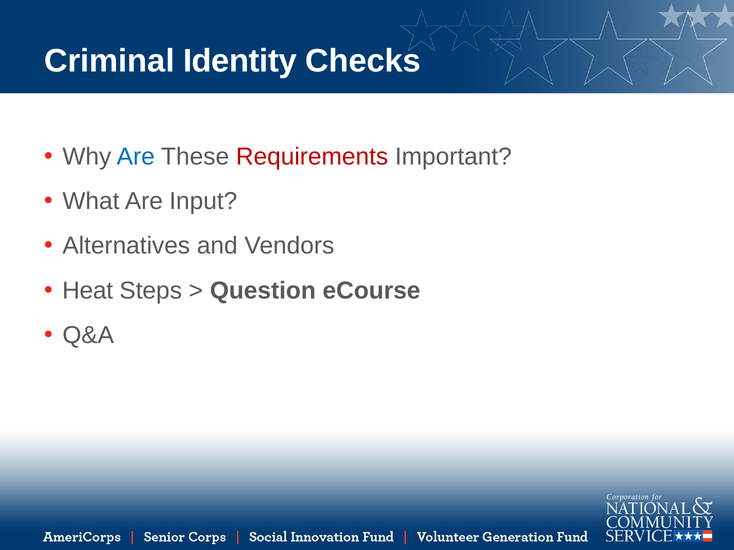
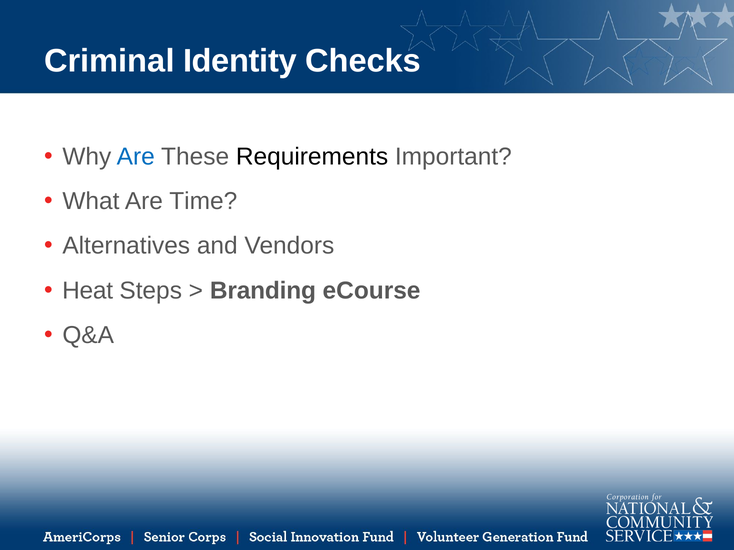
Requirements colour: red -> black (312, 157)
Input: Input -> Time (203, 201)
Question: Question -> Branding (263, 291)
